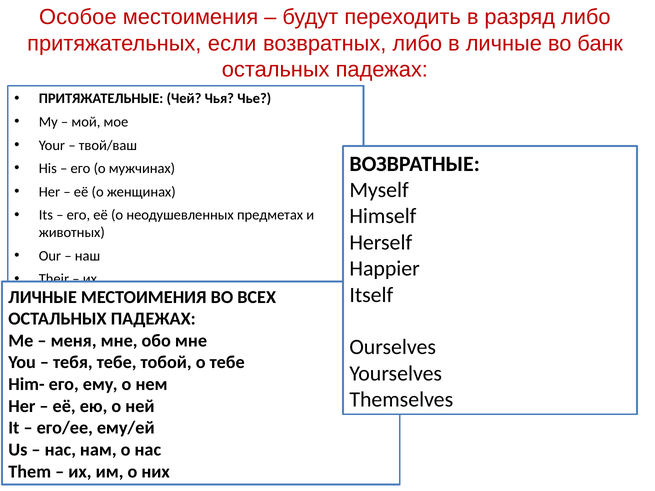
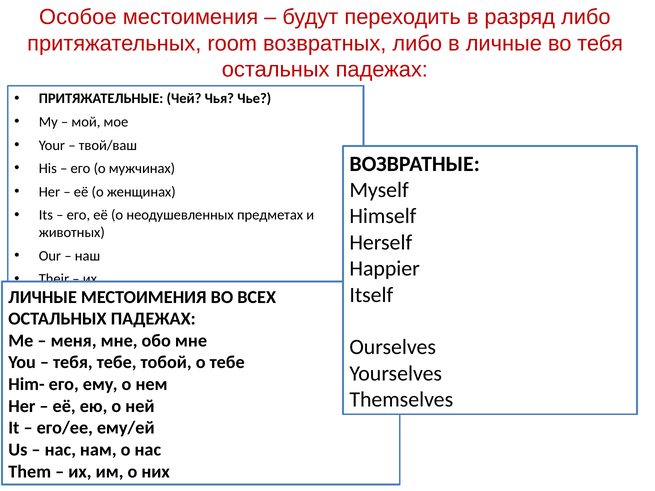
если: если -> room (232, 43)
во банк: банк -> тебя (600, 43)
